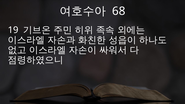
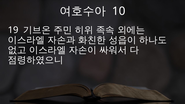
68: 68 -> 10 (119, 11)
